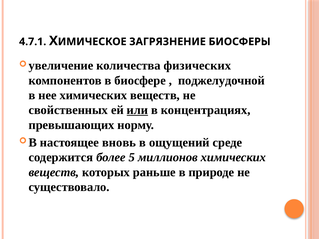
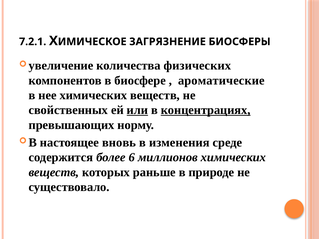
4.7.1: 4.7.1 -> 7.2.1 (33, 42)
поджелудочной: поджелудочной -> ароматические (221, 81)
концентрациях underline: none -> present (206, 110)
ощущений: ощущений -> изменения (179, 143)
5: 5 -> 6 (132, 157)
